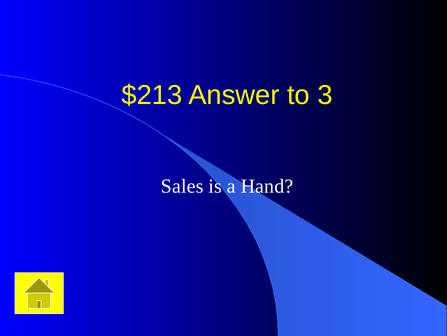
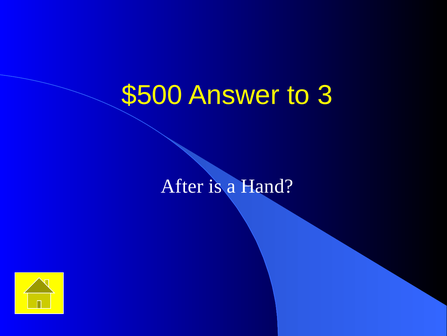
$213: $213 -> $500 (152, 95)
Sales: Sales -> After (182, 186)
